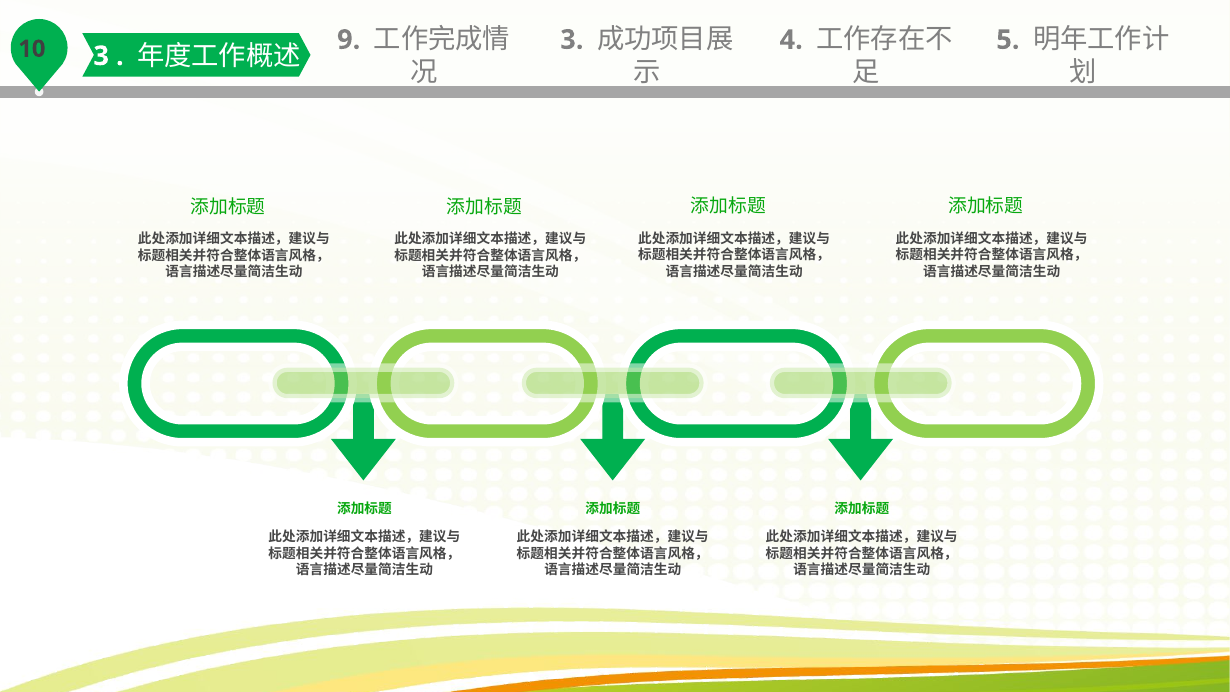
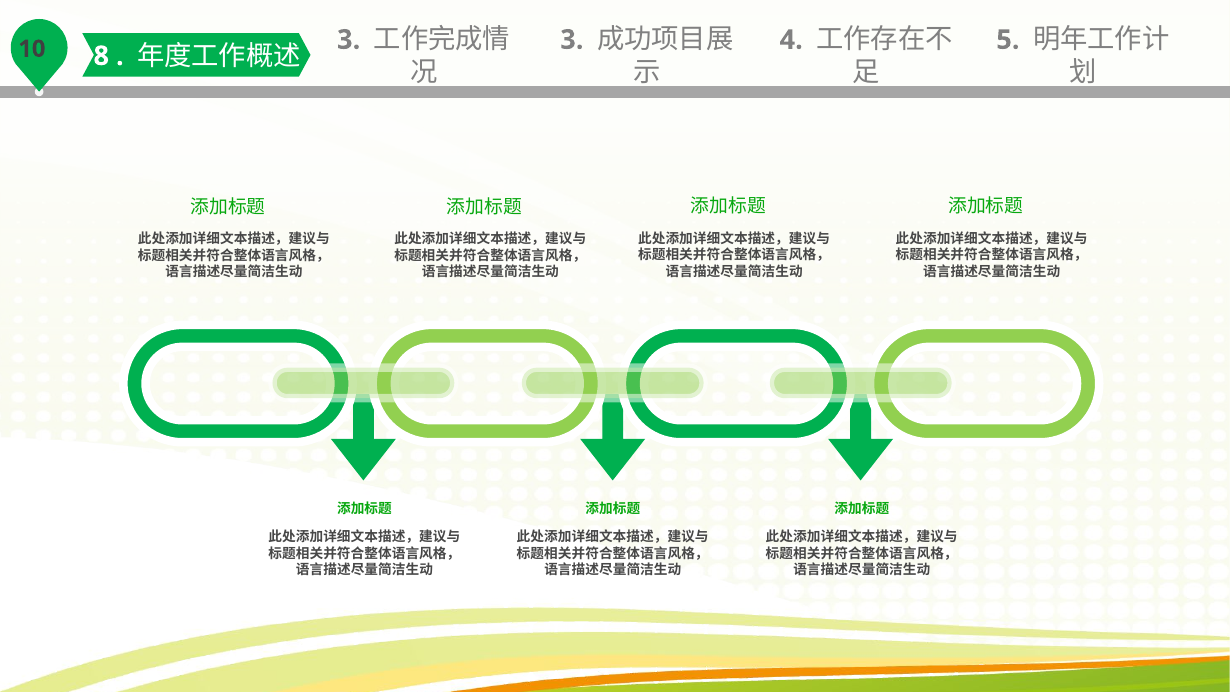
3: 3 -> 8 (101, 56)
9: 9 -> 3 (349, 40)
